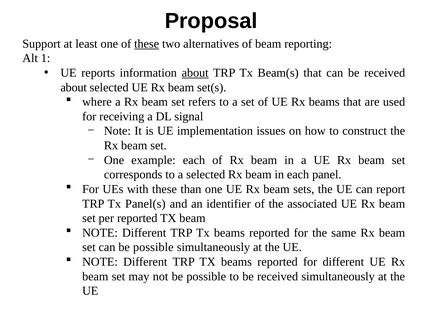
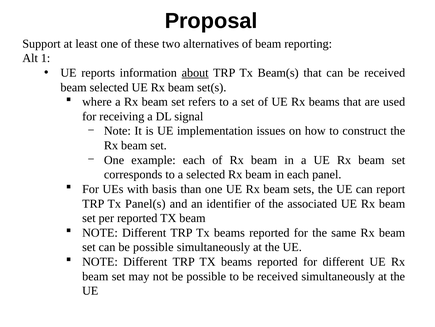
these underline: present -> none (147, 44)
about: about -> beam (74, 87)
with these: these -> basis (164, 189)
